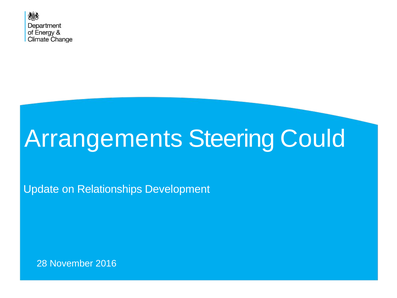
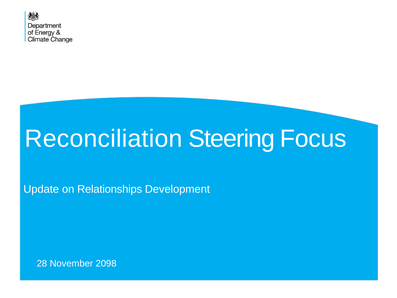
Arrangements: Arrangements -> Reconciliation (104, 139)
Could: Could -> Focus (313, 139)
2016: 2016 -> 2098 (106, 263)
